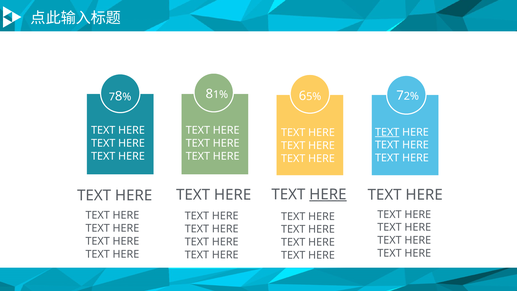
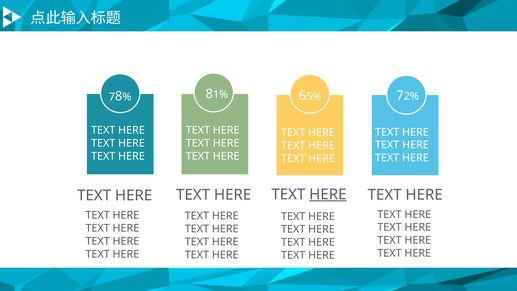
TEXT underline: present -> none (387, 132)
